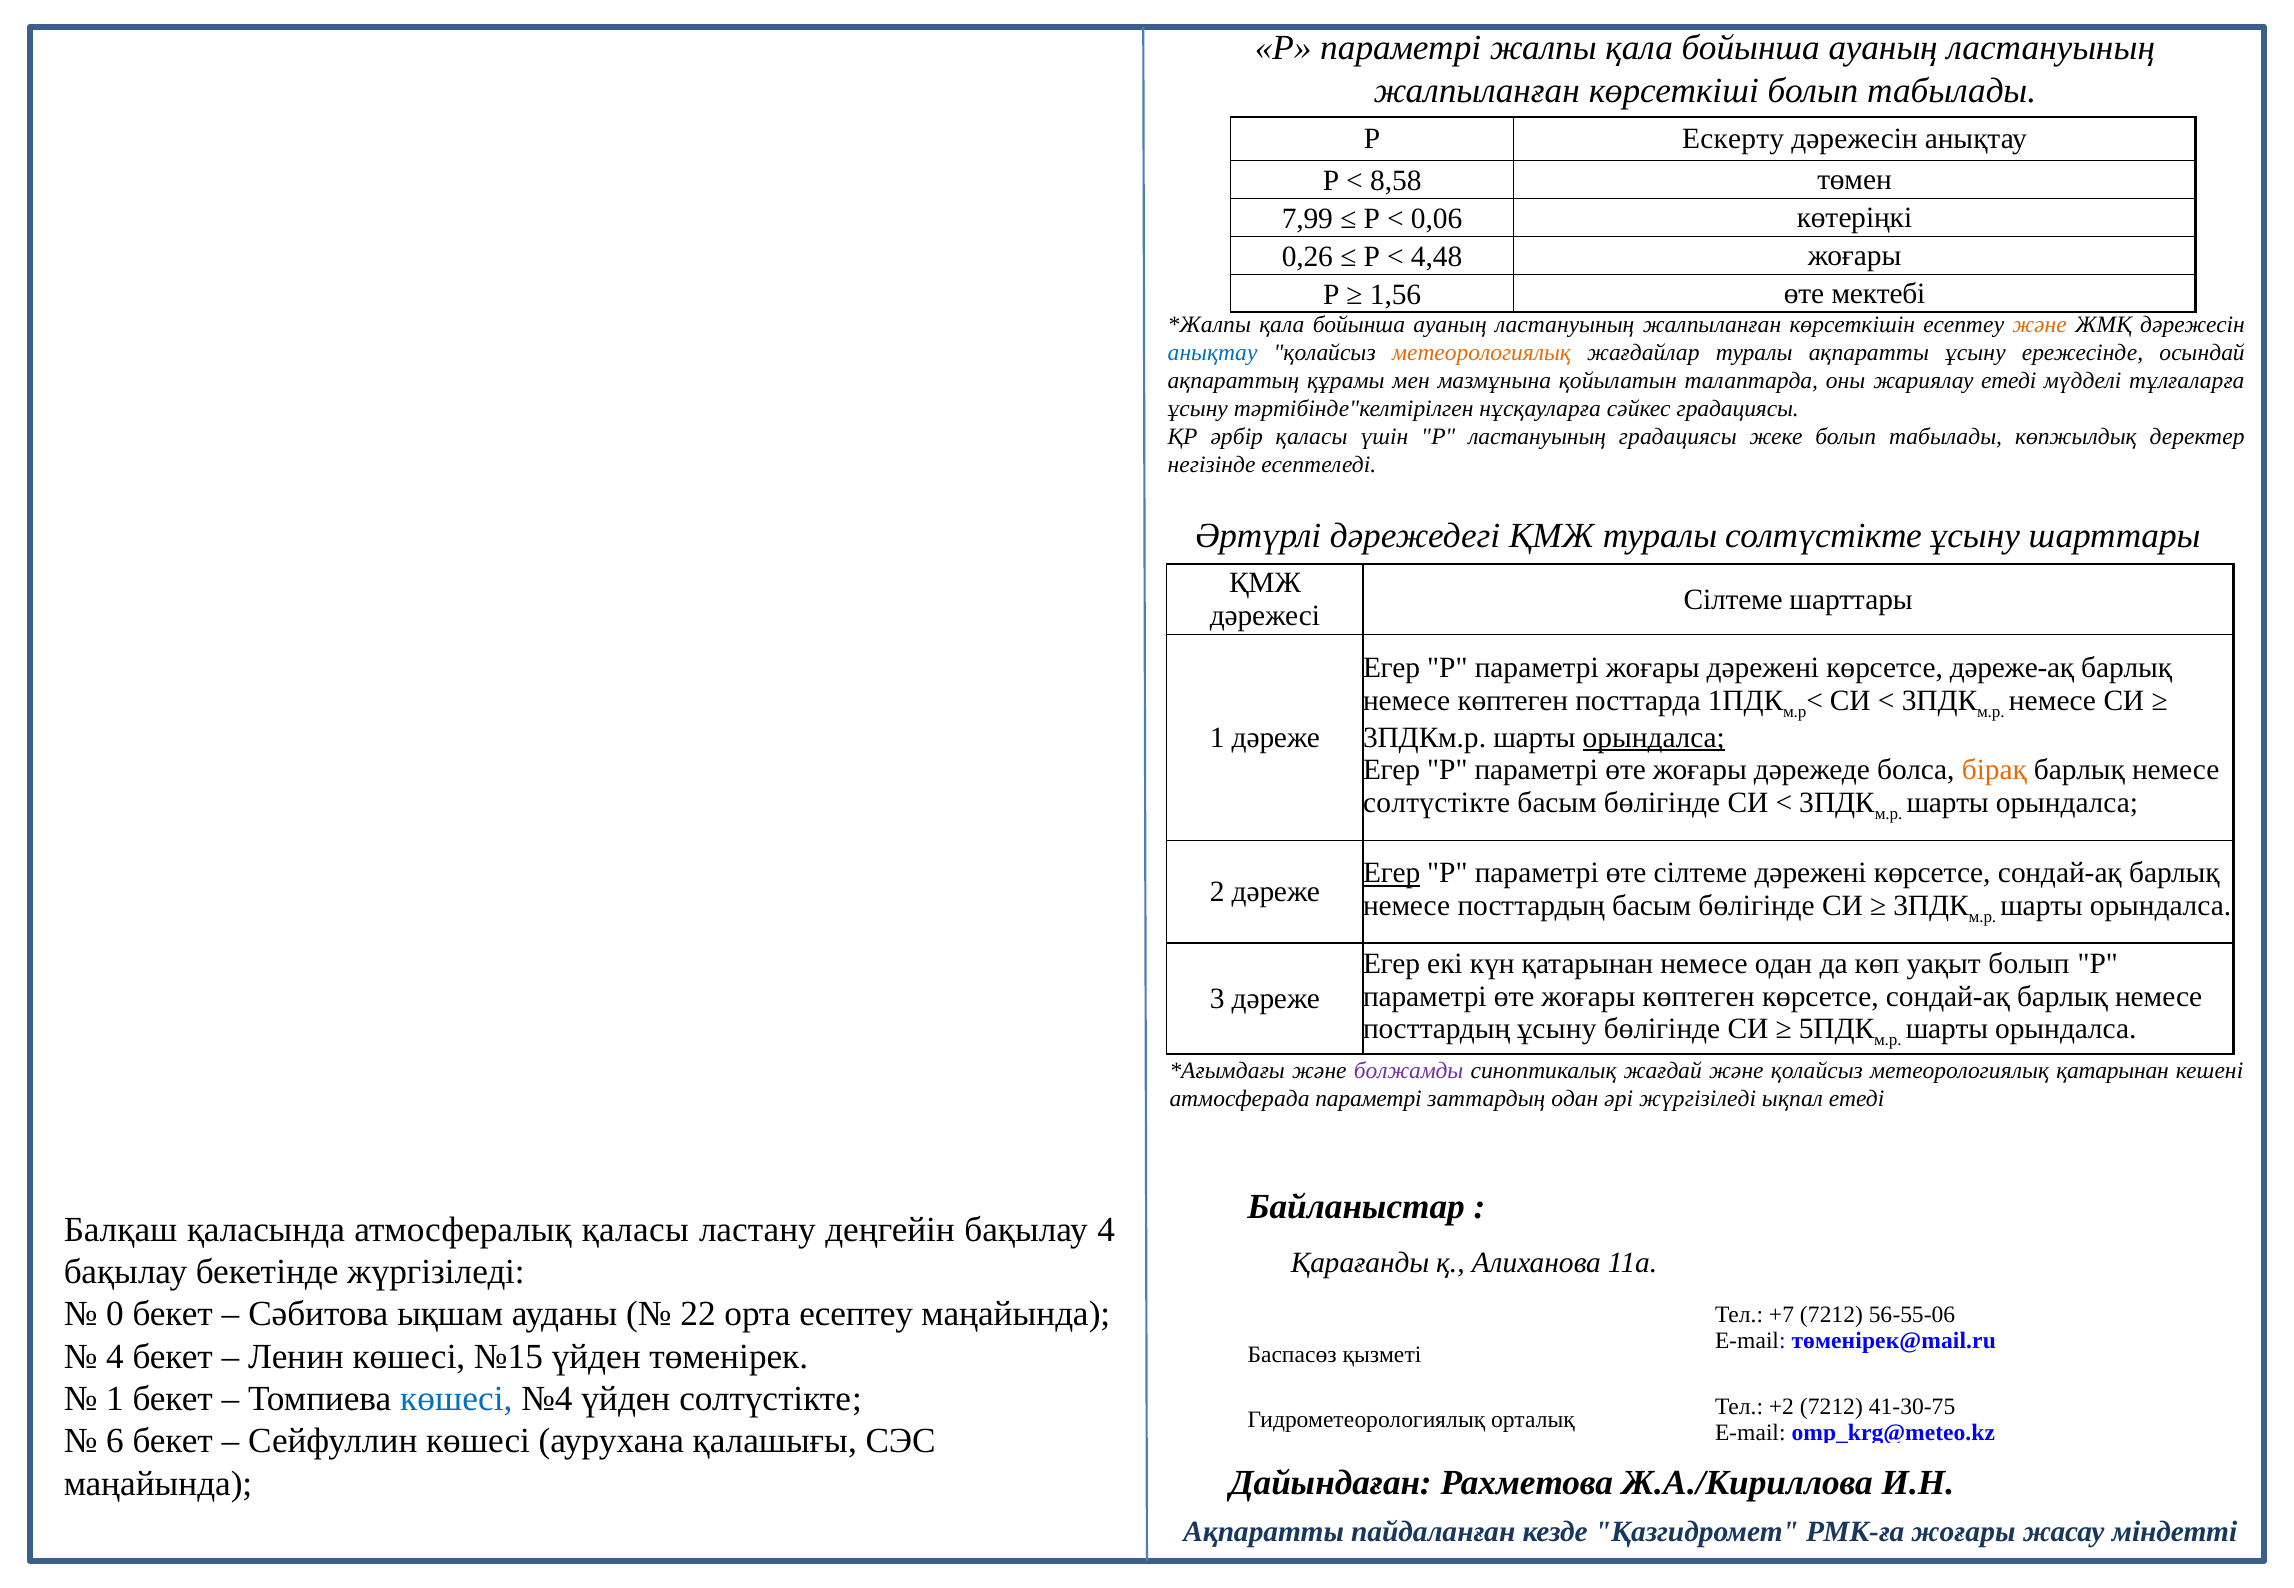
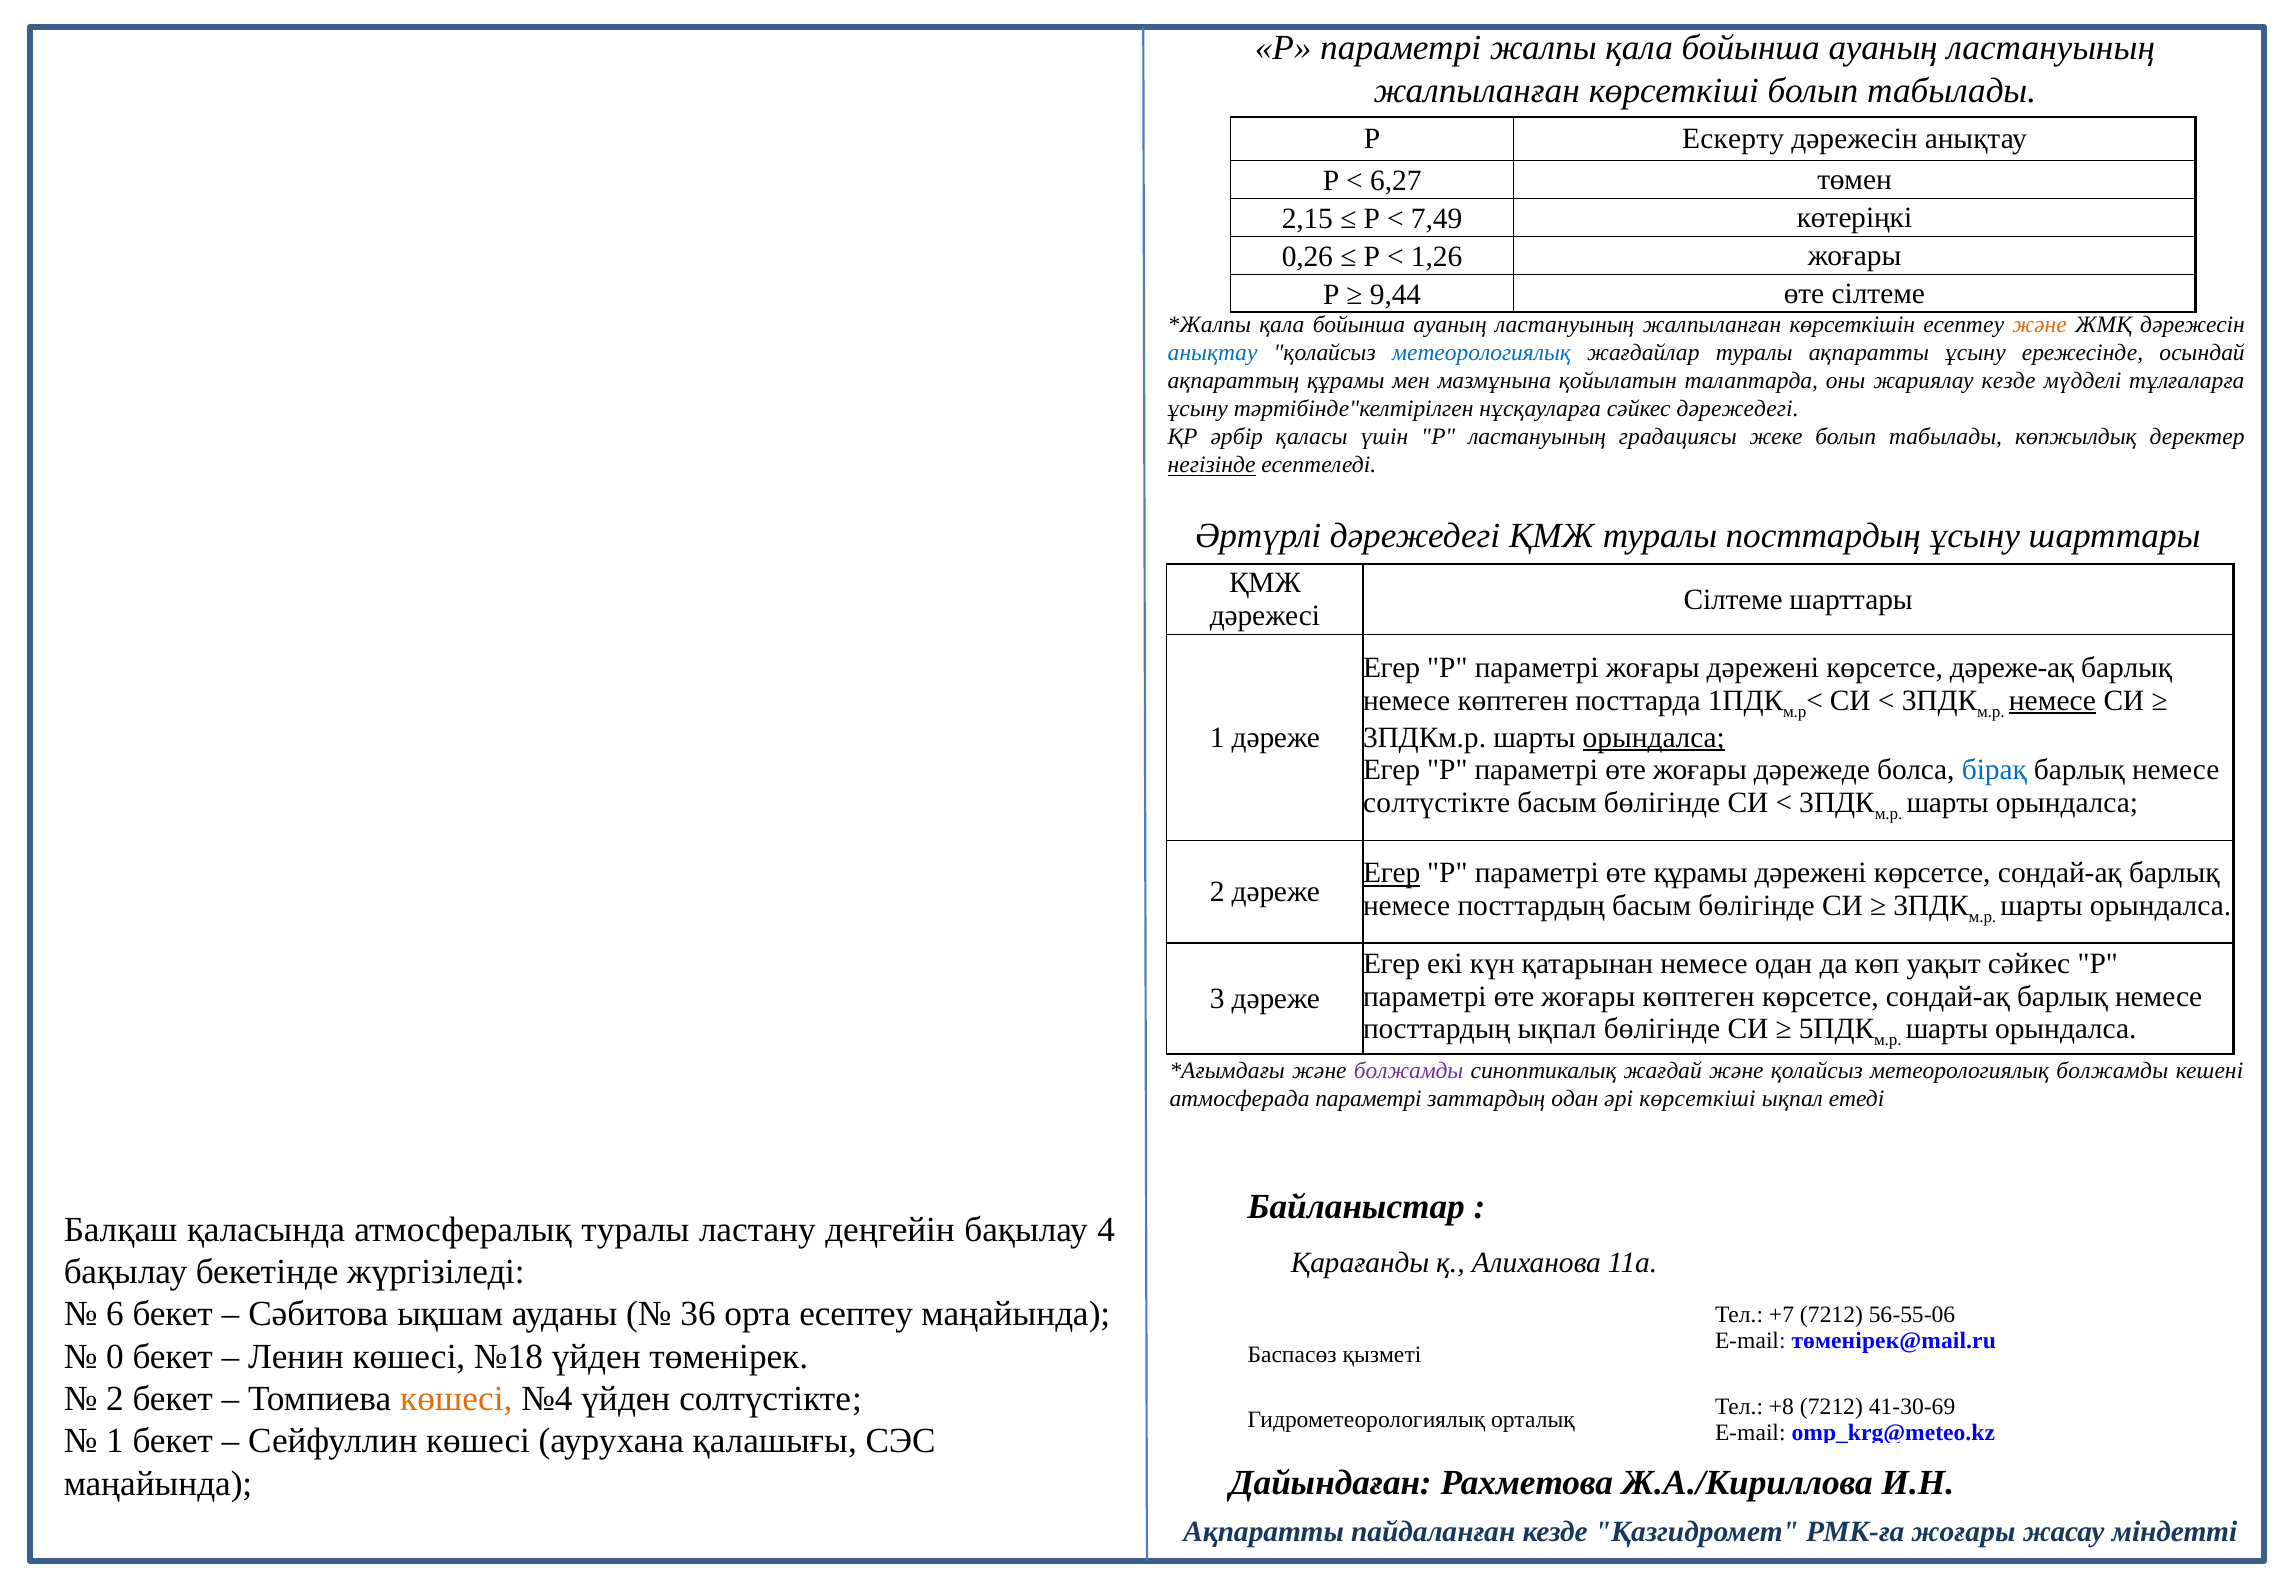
8,58: 8,58 -> 6,27 (1396, 181)
7,99: 7,99 -> 2,15 (1307, 219)
0,06: 0,06 -> 7,49 (1437, 219)
4,48: 4,48 -> 1,26 (1437, 257)
1,56: 1,56 -> 9,44 (1396, 294)
өте мектебі: мектебі -> сілтеме (1878, 293)
метеорологиялық colour: orange -> blue (1482, 353)
жариялау етеді: етеді -> кезде (2009, 381)
сәйкес градациясы: градациясы -> дәрежедегі (1738, 409)
негізінде underline: none -> present (1212, 465)
туралы солтүстікте: солтүстікте -> посттардың (1823, 536)
немесе underline: none -> present (2052, 701)
бірақ colour: orange -> blue (1994, 770)
өте сілтеме: сілтеме -> құрамы (1701, 873)
уақыт болып: болып -> сәйкес (2029, 964)
посттардың ұсыну: ұсыну -> ықпал (1557, 1029)
метеорологиялық қатарынан: қатарынан -> болжамды (2112, 1071)
әрі жүргізіледі: жүргізіледі -> көрсеткіші (1697, 1099)
атмосфералық қаласы: қаласы -> туралы (635, 1230)
0: 0 -> 6 (115, 1314)
22: 22 -> 36 (698, 1314)
4: 4 -> 0 (115, 1357)
№15: №15 -> №18 (508, 1357)
1: 1 -> 2 (115, 1399)
көшесі colour: blue -> orange (456, 1399)
+2: +2 -> +8 (1781, 1407)
41-30-75: 41-30-75 -> 41-30-69 (1912, 1407)
6: 6 -> 1 (115, 1441)
